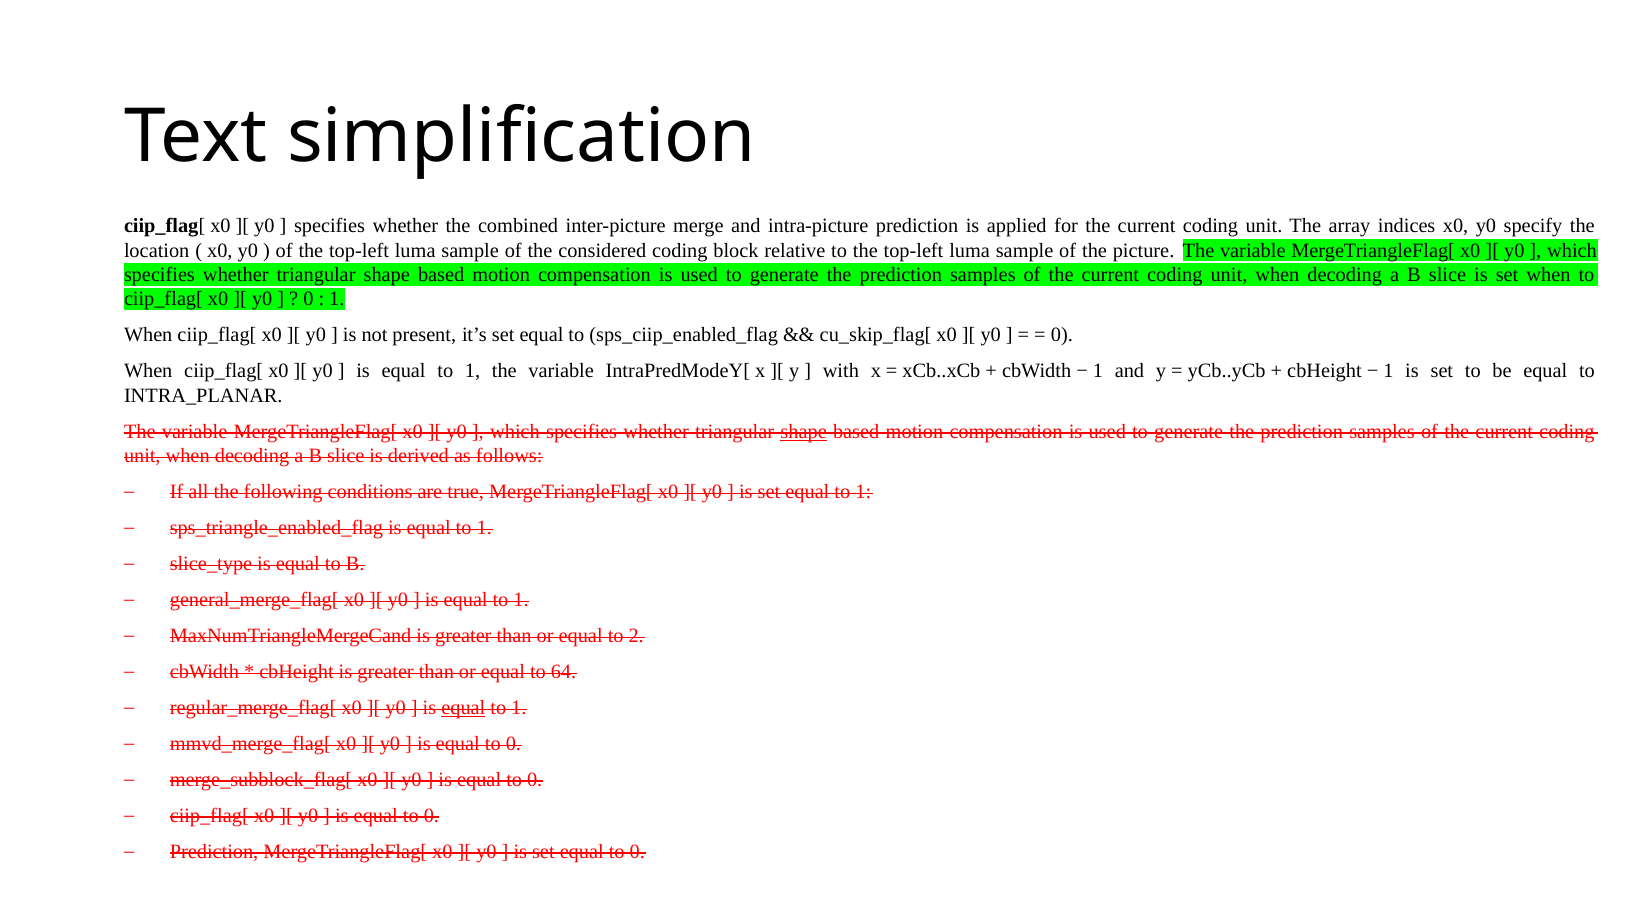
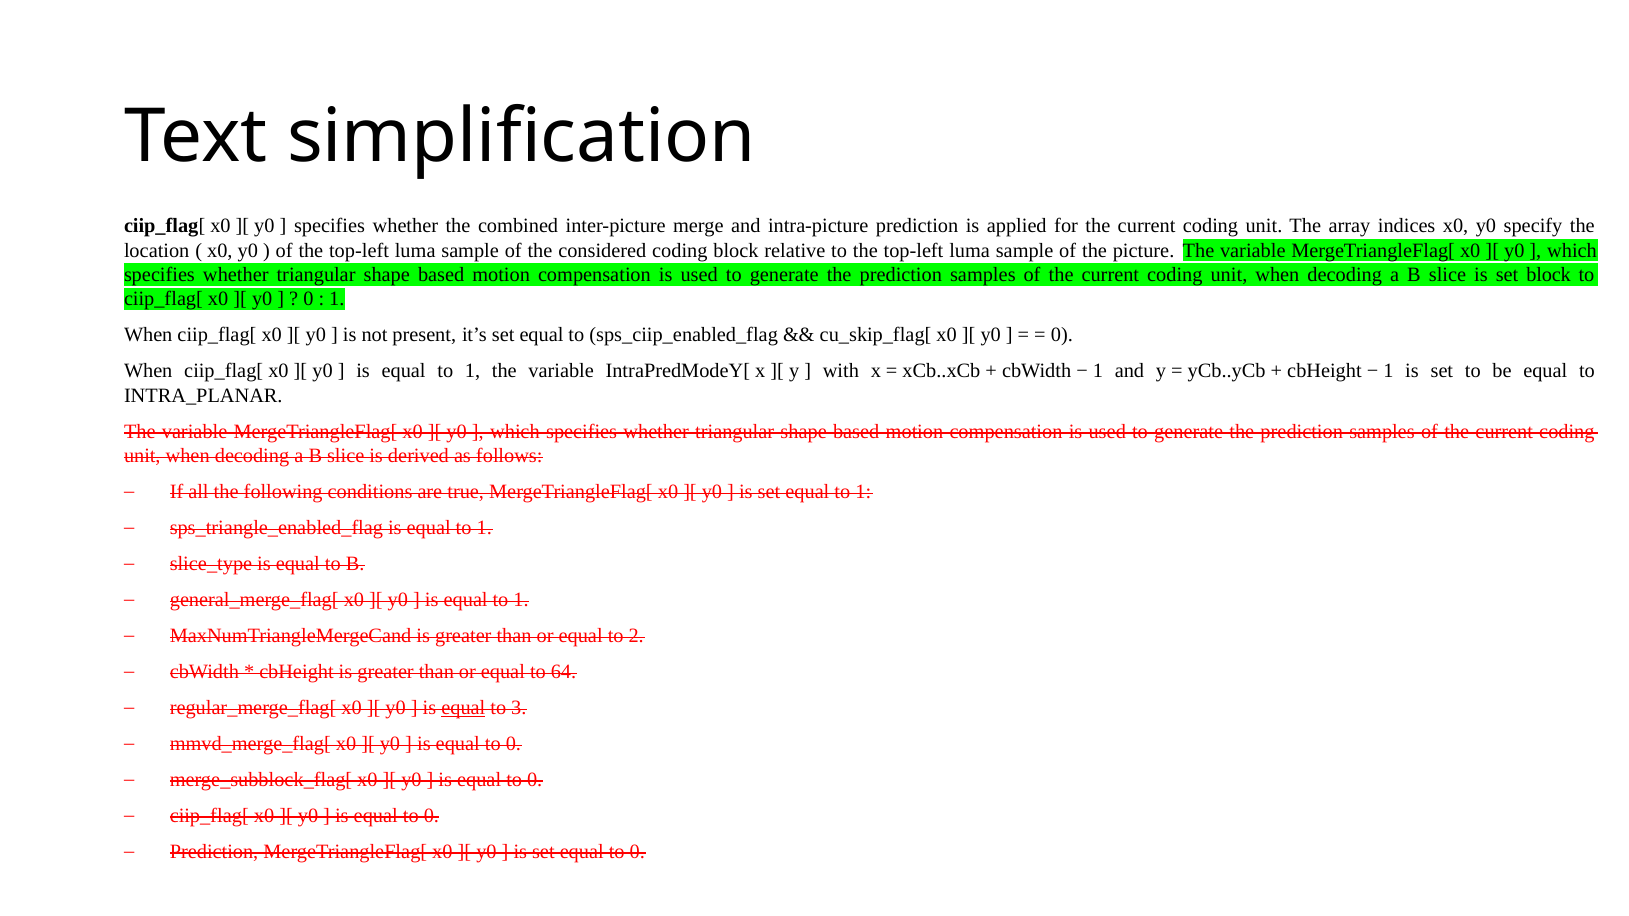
set when: when -> block (1549, 275)
shape underline: present -> none (804, 432)
1: 1 -> 3 (519, 708)
